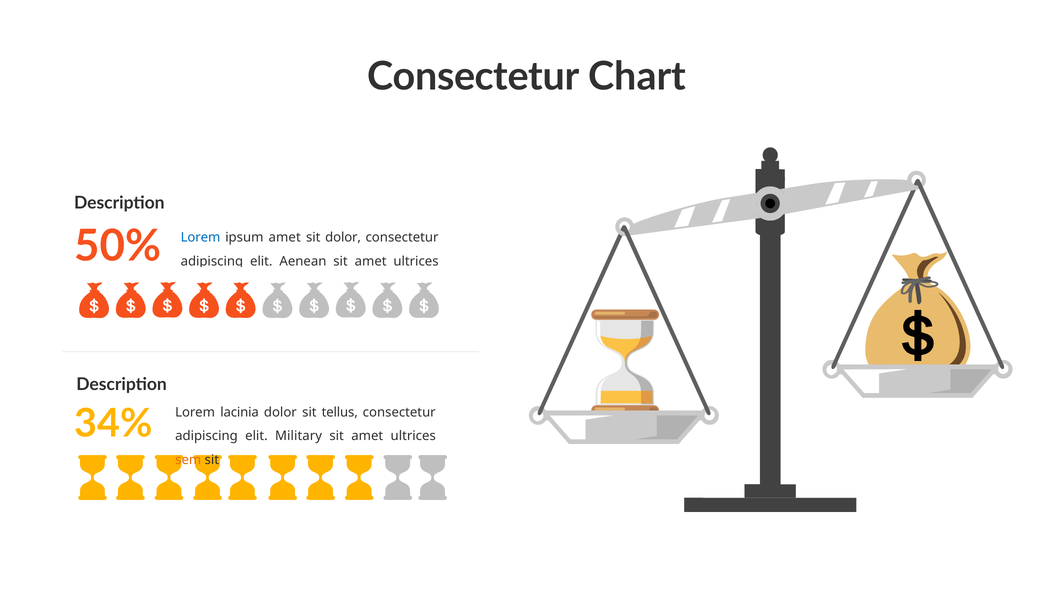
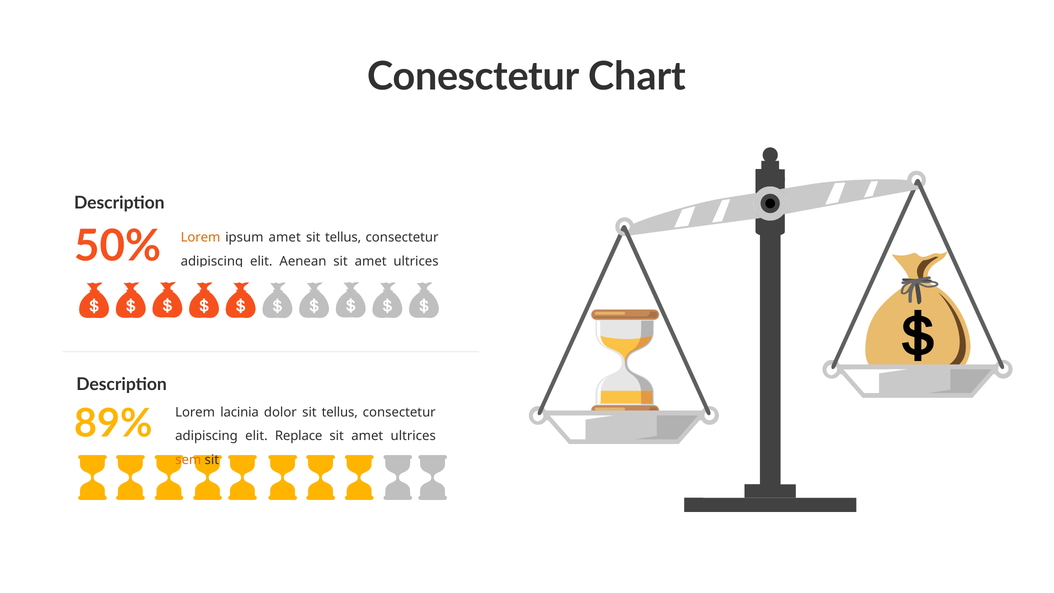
Consectetur: Consectetur -> Conesctetur (473, 77)
Lorem colour: blue -> orange (201, 238)
dolor: dolor -> tellus (343, 238)
34%: 34% -> 89% (113, 423)
Military: Military -> Replace (299, 436)
